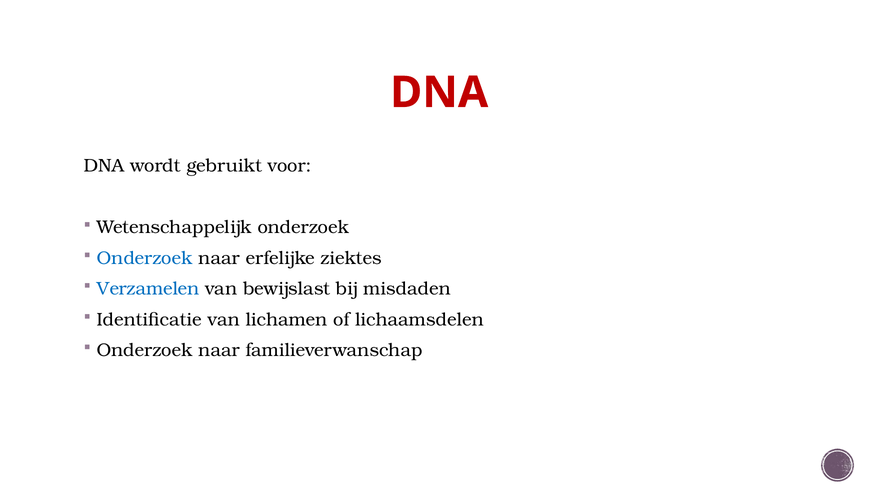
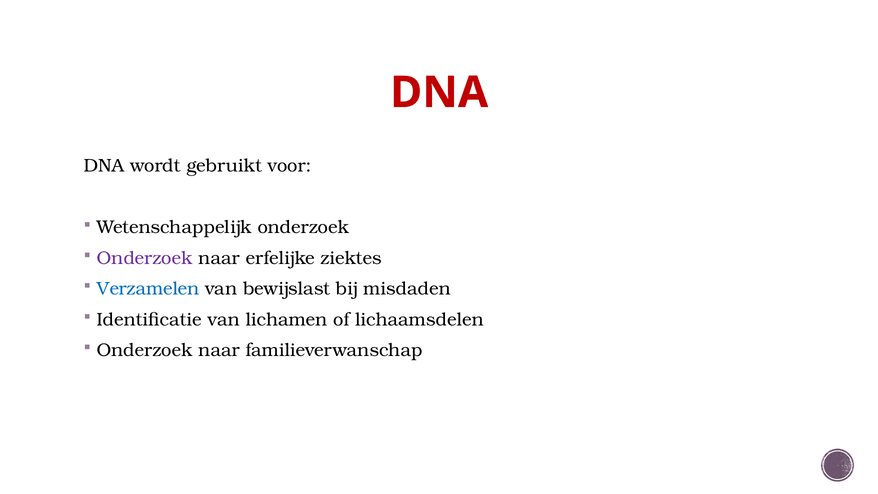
Onderzoek colour: blue -> purple (145, 258)
